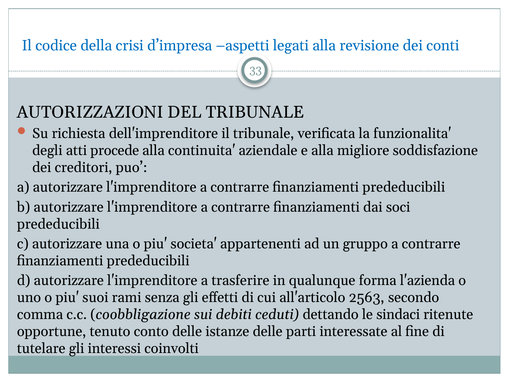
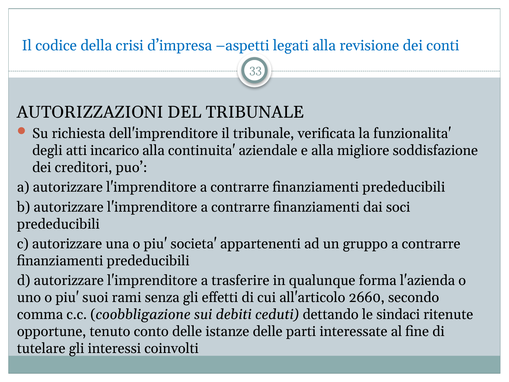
procede: procede -> incarico (115, 150)
2563: 2563 -> 2660 (367, 297)
